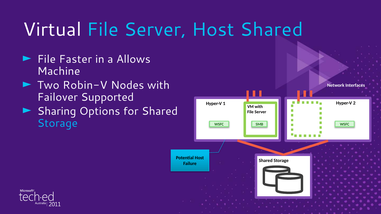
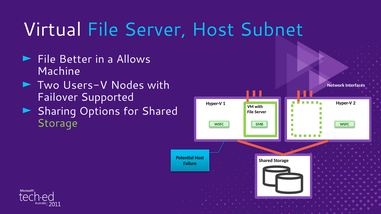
Host Shared: Shared -> Subnet (271, 30)
Faster: Faster -> Better (75, 59)
Robin-V: Robin-V -> Users-V (85, 85)
Storage colour: light blue -> light green (57, 123)
